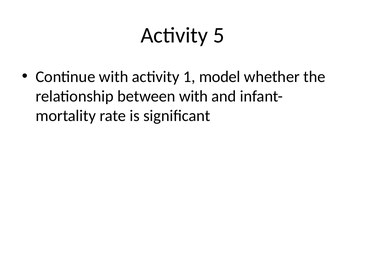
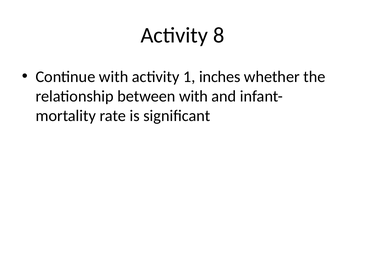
5: 5 -> 8 (219, 35)
model: model -> inches (220, 77)
